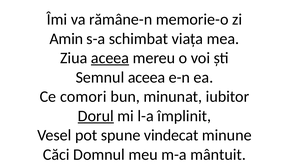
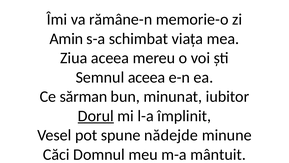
aceea underline: present -> none (110, 58)
comori: comori -> sărman (83, 96)
vindecat: vindecat -> nădejde (171, 135)
